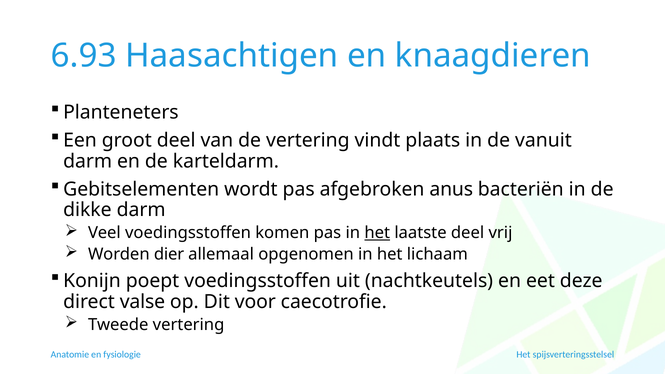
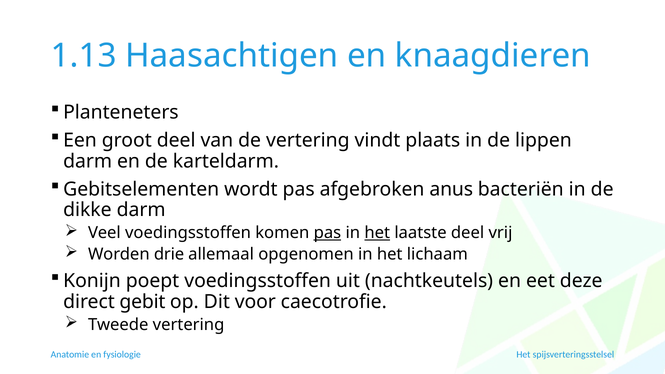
6.93: 6.93 -> 1.13 (84, 56)
vanuit: vanuit -> lippen (543, 140)
pas underline: none -> present (327, 233)
dier: dier -> drie (169, 254)
valse: valse -> gebit (142, 302)
